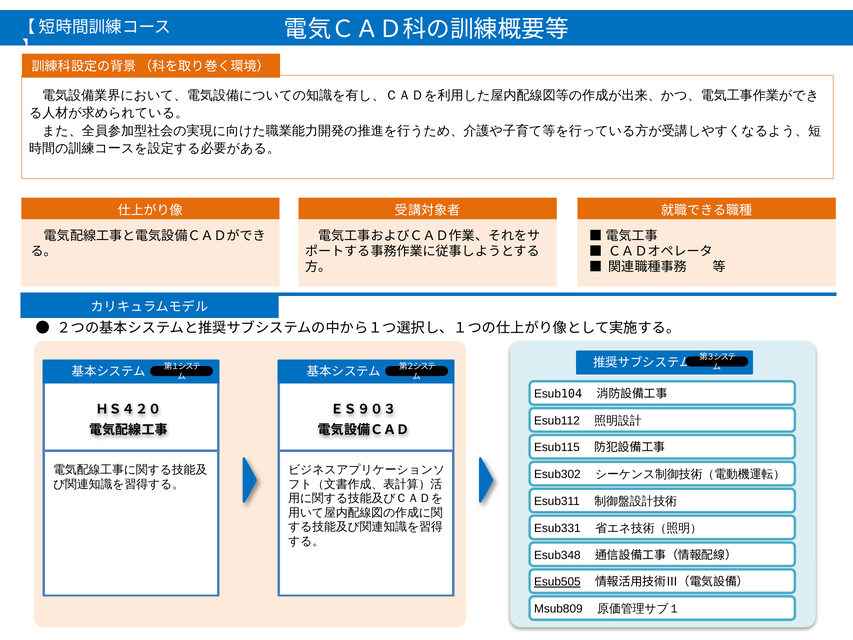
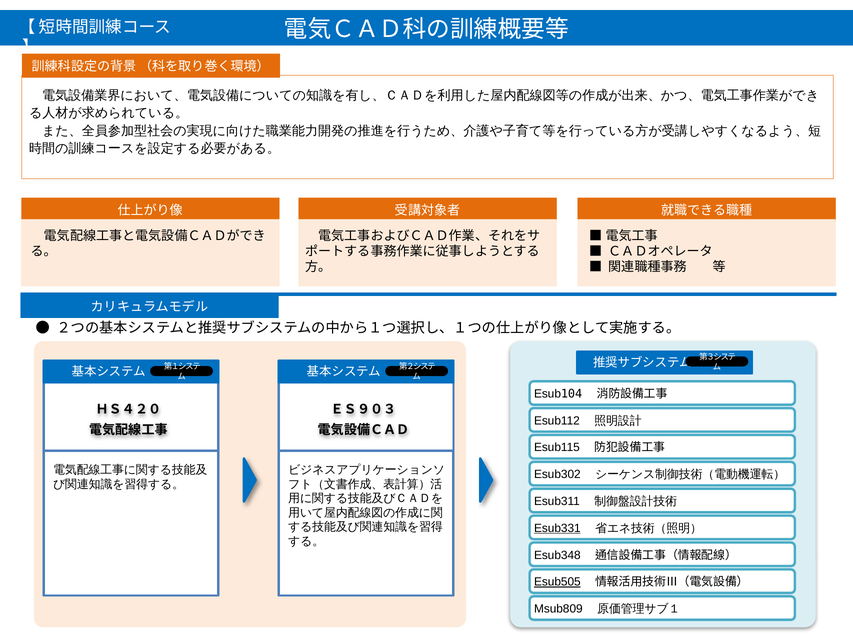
Esub331 underline: none -> present (557, 528)
